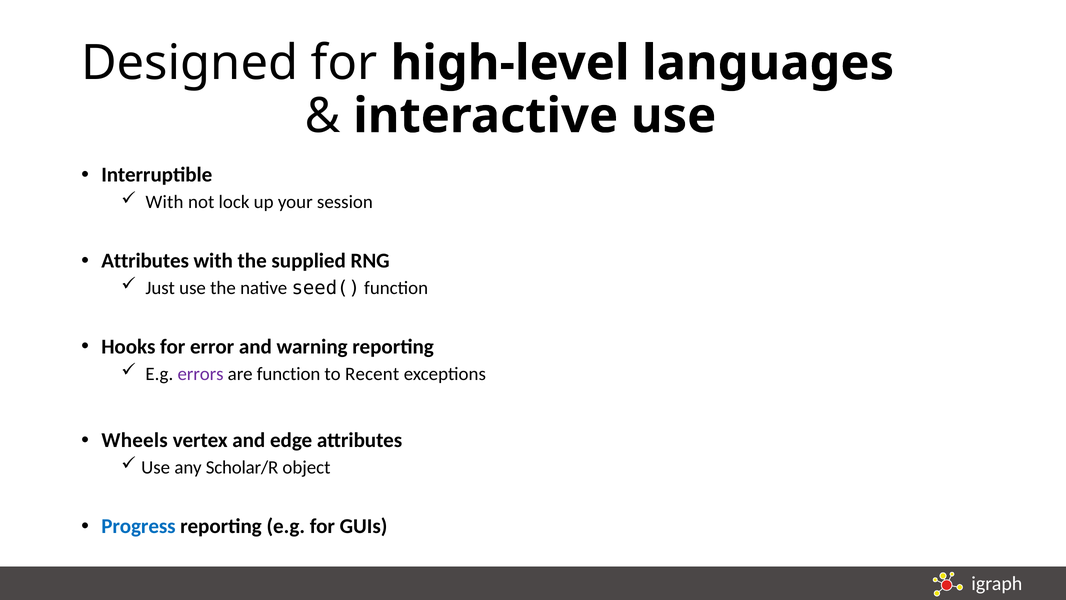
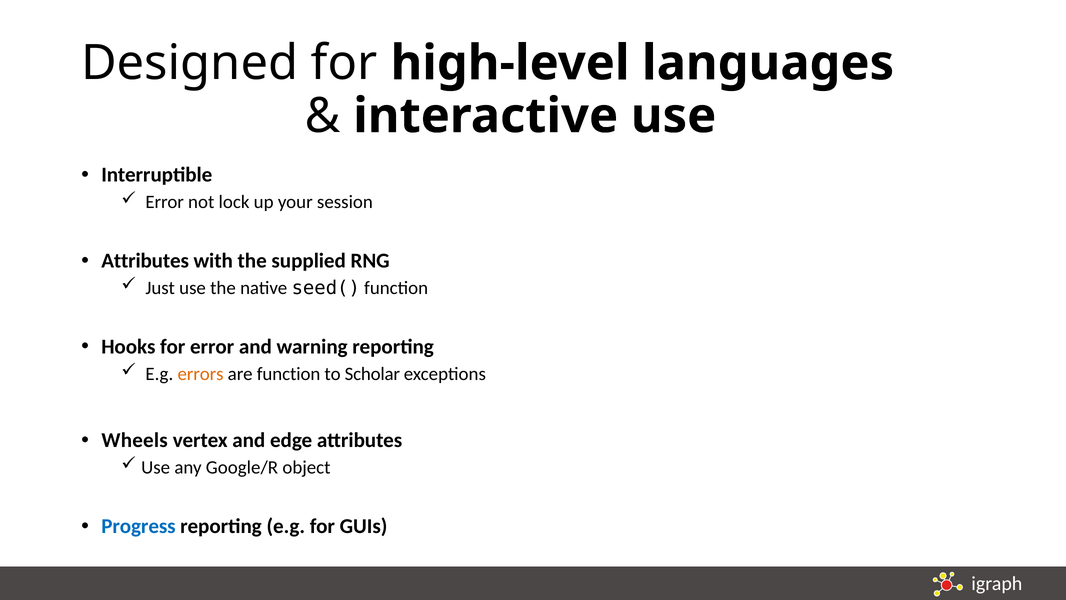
With: With -> Error (165, 202)
errors colour: purple -> orange (201, 374)
Recent: Recent -> Scholar (372, 374)
Scholar/R: Scholar/R -> Google/R (242, 467)
